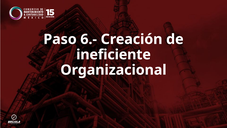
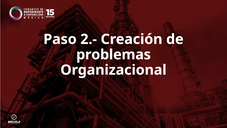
6.-: 6.- -> 2.- (89, 39)
ineficiente: ineficiente -> problemas (114, 55)
